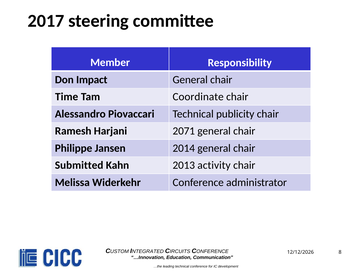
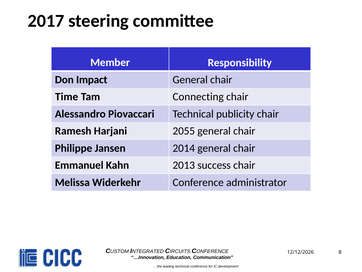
Coordinate: Coordinate -> Connecting (198, 97)
2071: 2071 -> 2055 (184, 131)
Submitted: Submitted -> Emmanuel (79, 165)
activity: activity -> success (214, 165)
